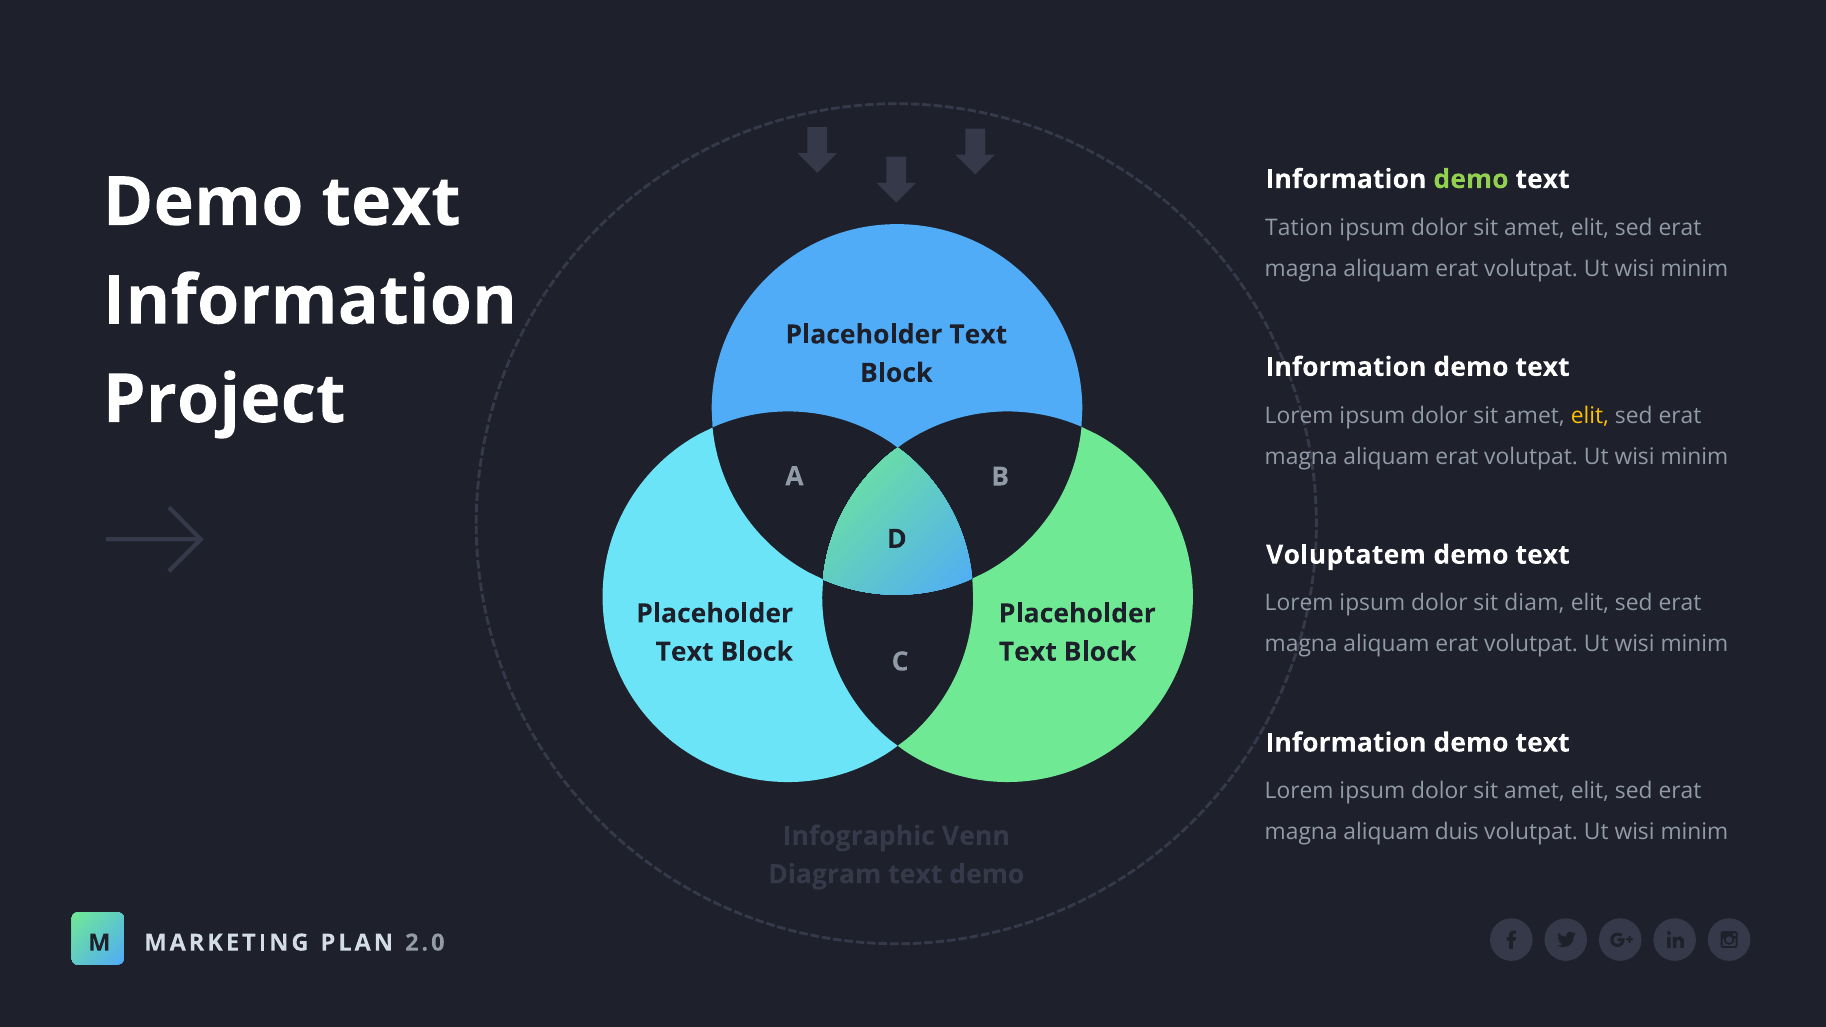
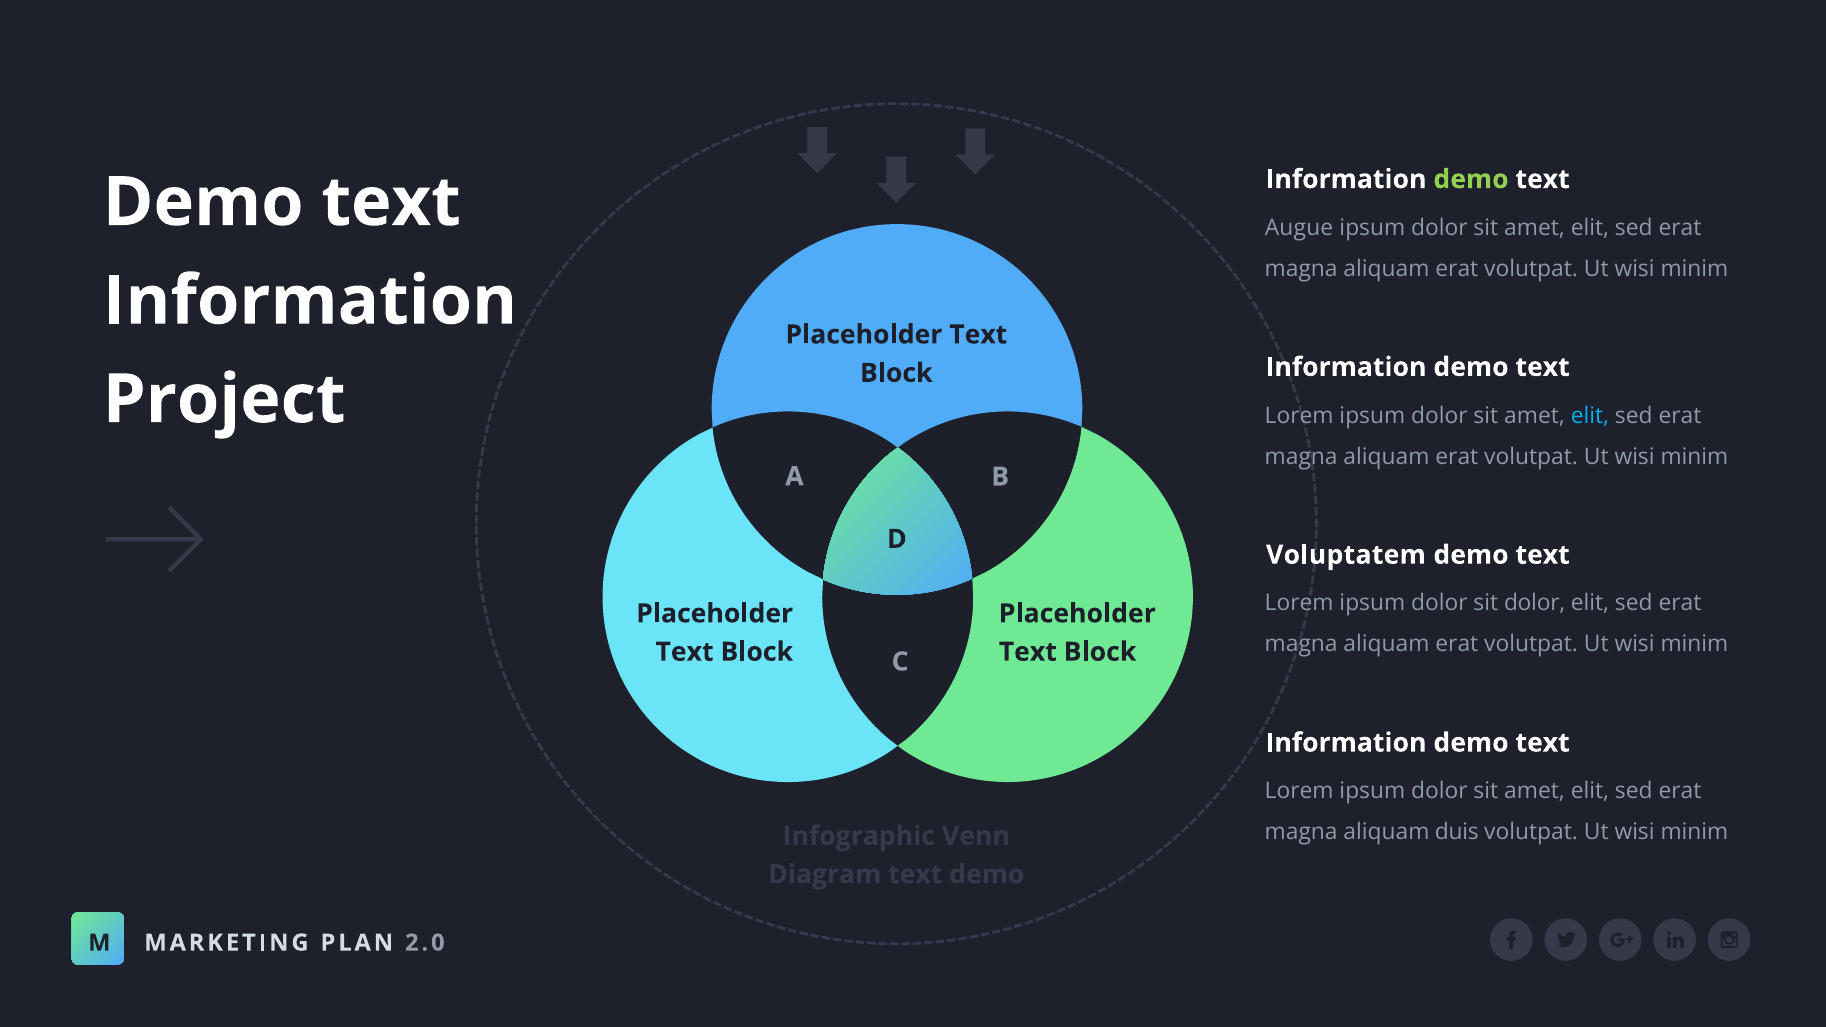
Tation: Tation -> Augue (1299, 228)
elit colour: yellow -> light blue (1590, 416)
sit diam: diam -> dolor (1535, 603)
